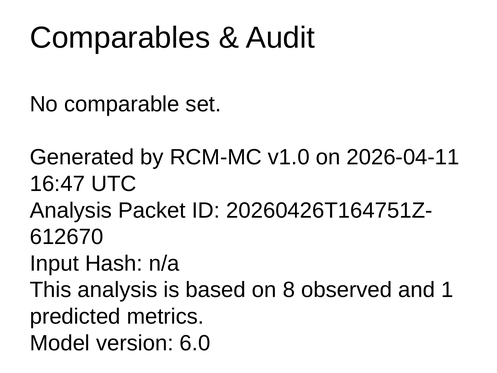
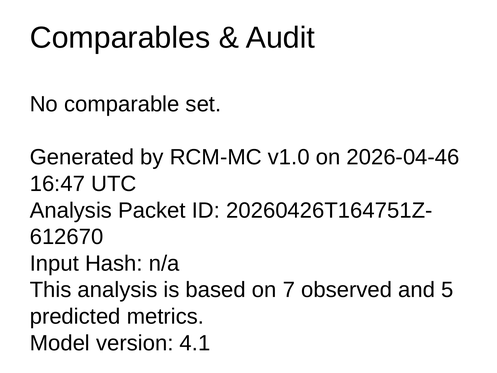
2026-04-11: 2026-04-11 -> 2026-04-46 (403, 157)
8: 8 -> 7 (289, 290)
1: 1 -> 5 (447, 290)
6.0: 6.0 -> 4.1 (195, 343)
